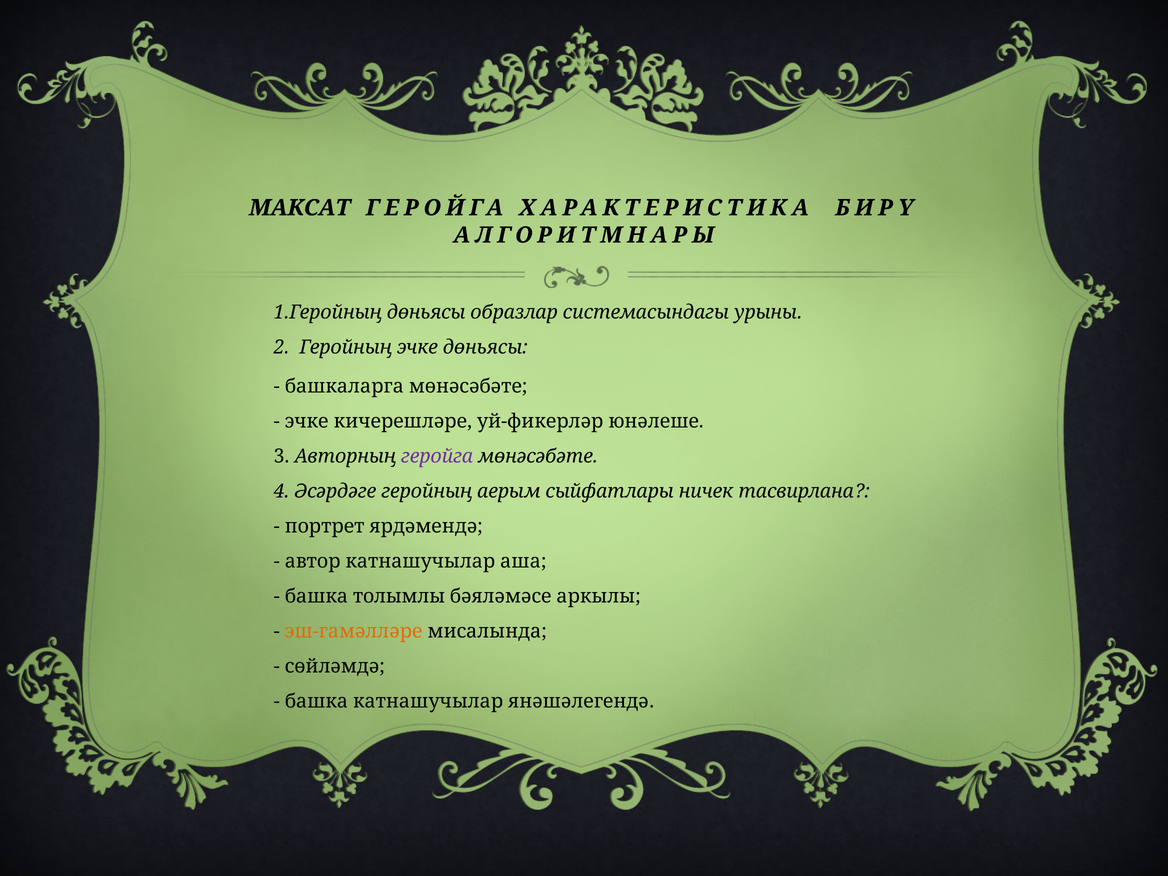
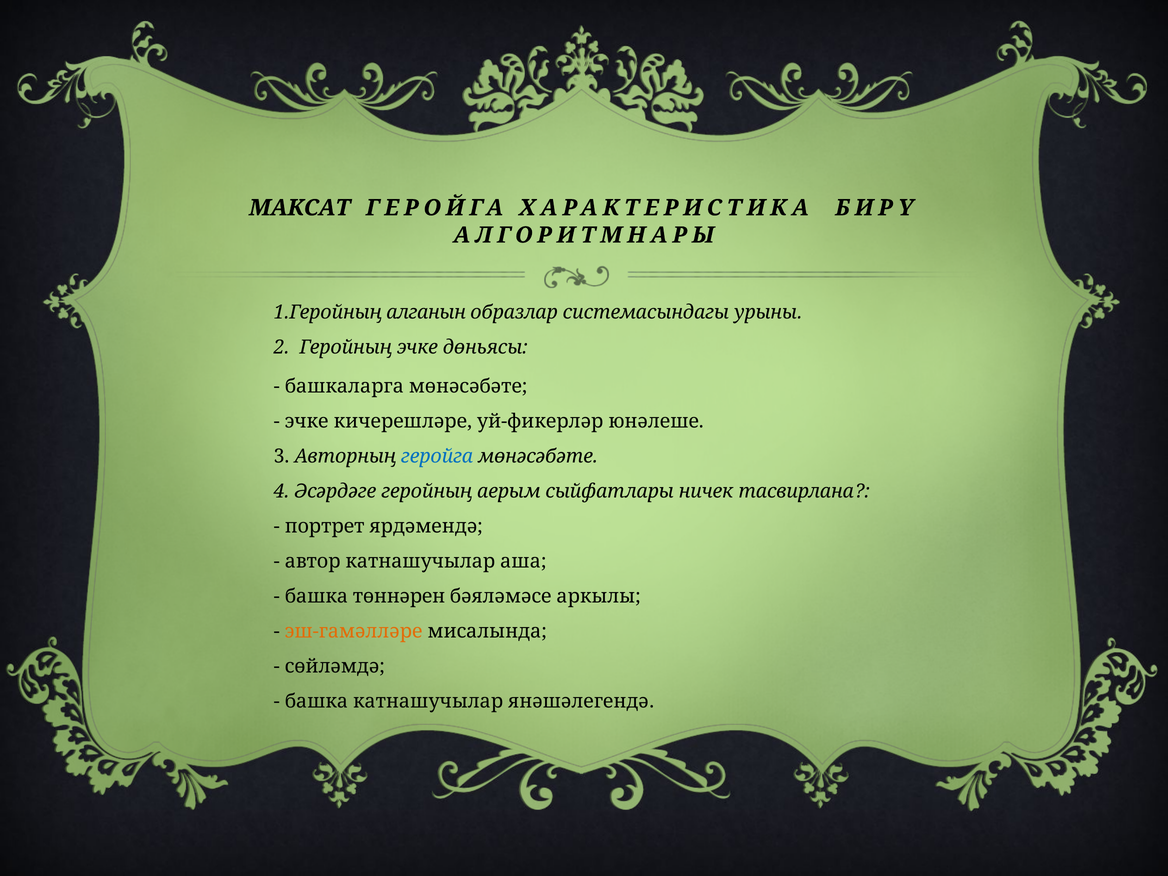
1.Геройның дөньясы: дөньясы -> алганын (426, 312)
геройга colour: purple -> blue (437, 456)
толымлы: толымлы -> төннәрен (399, 596)
